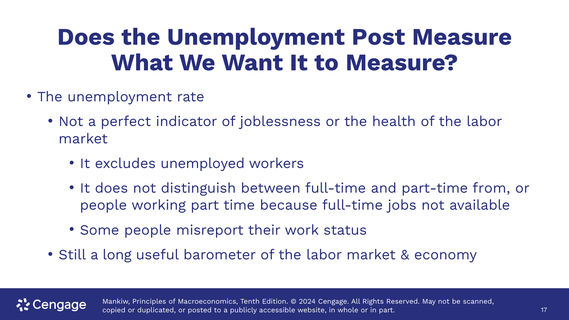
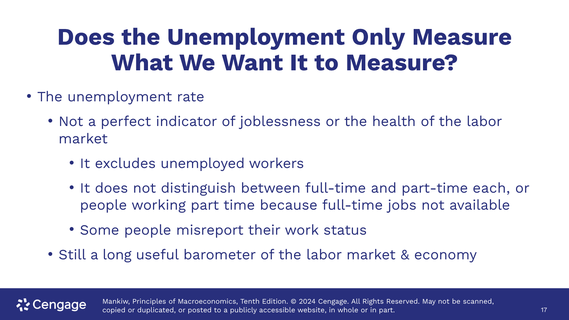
Post: Post -> Only (378, 37)
from: from -> each (491, 188)
